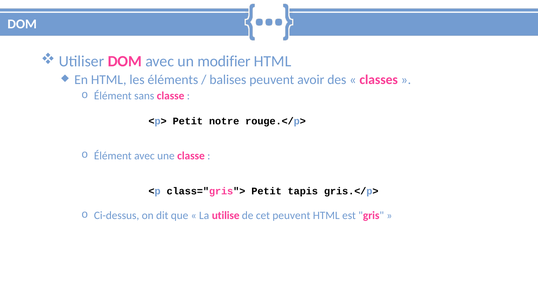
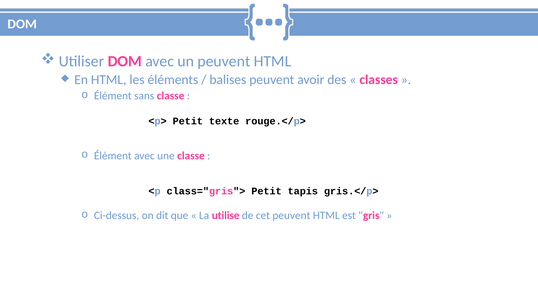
un modifier: modifier -> peuvent (224, 61)
notre: notre -> texte (224, 121)
